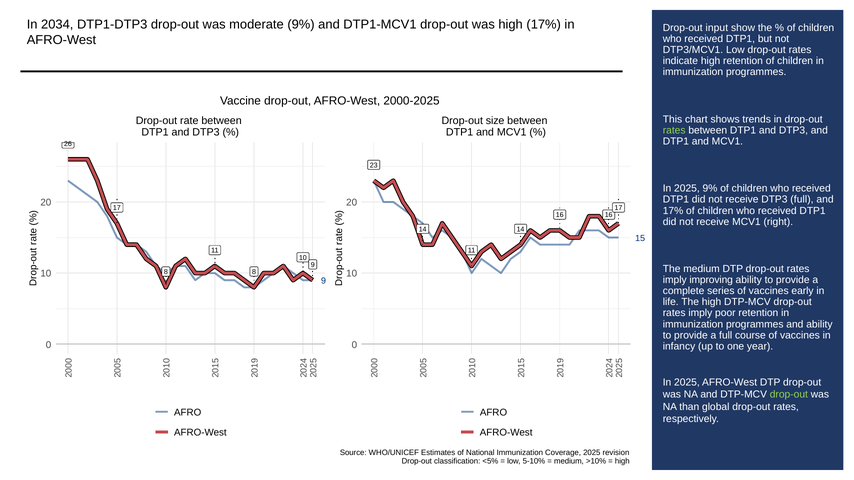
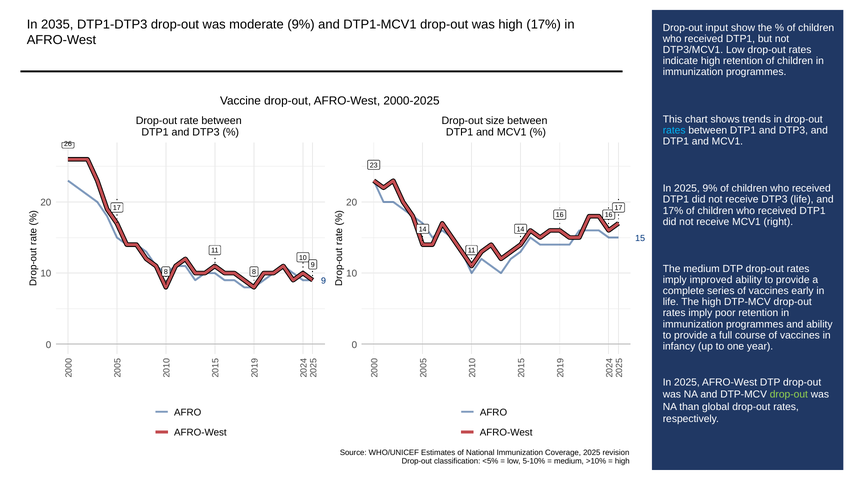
2034: 2034 -> 2035 (57, 25)
rates colour: light green -> light blue (674, 130)
DTP3 full: full -> life (802, 200)
improving: improving -> improved (711, 280)
